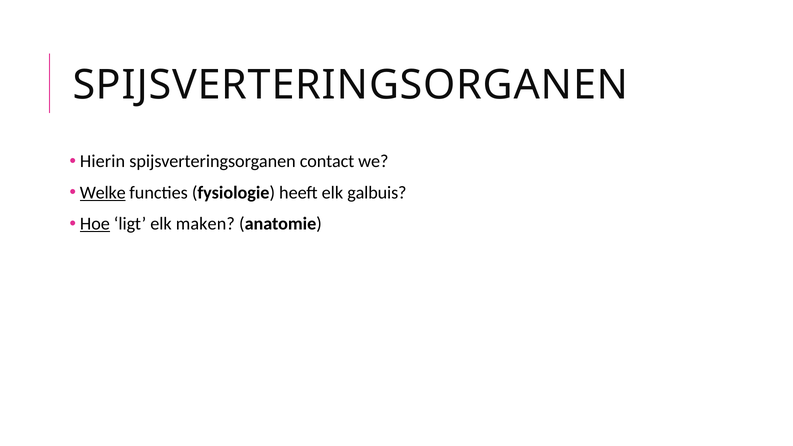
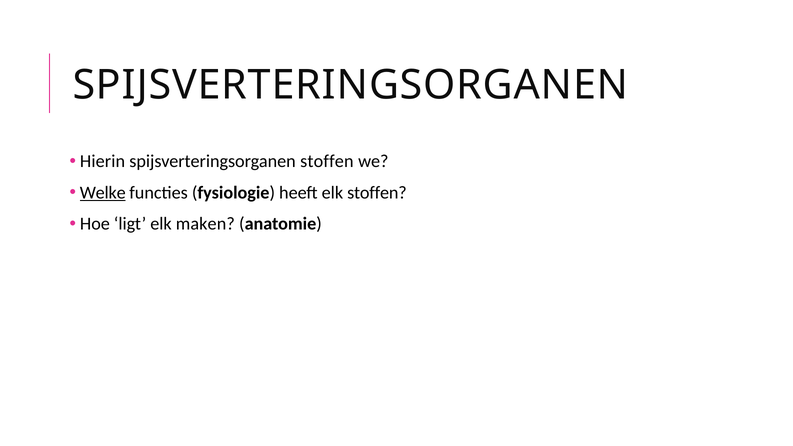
spijsverteringsorganen contact: contact -> stoffen (327, 161)
elk galbuis: galbuis -> stoffen (377, 193)
Hoe underline: present -> none (95, 224)
